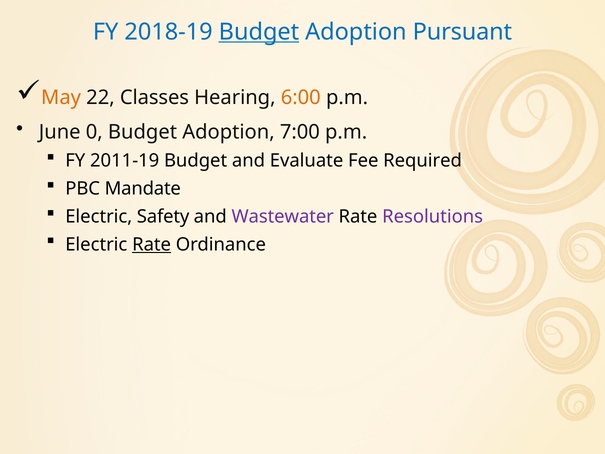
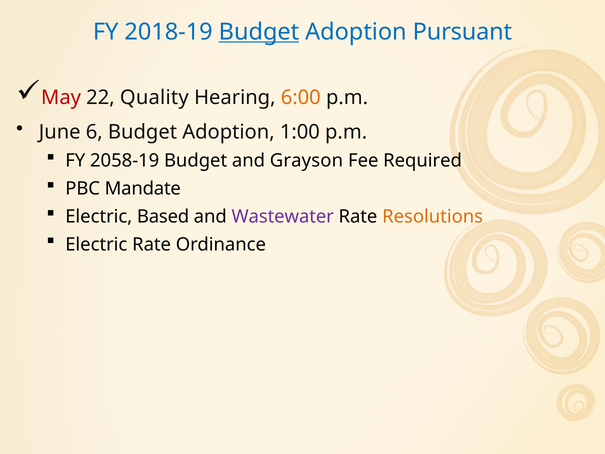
May colour: orange -> red (61, 98)
Classes: Classes -> Quality (154, 98)
0: 0 -> 6 (94, 132)
7:00: 7:00 -> 1:00 (300, 132)
2011-19: 2011-19 -> 2058-19 (125, 161)
Evaluate: Evaluate -> Grayson (306, 161)
Safety: Safety -> Based (163, 216)
Resolutions colour: purple -> orange (433, 216)
Rate underline: present -> none (152, 244)
